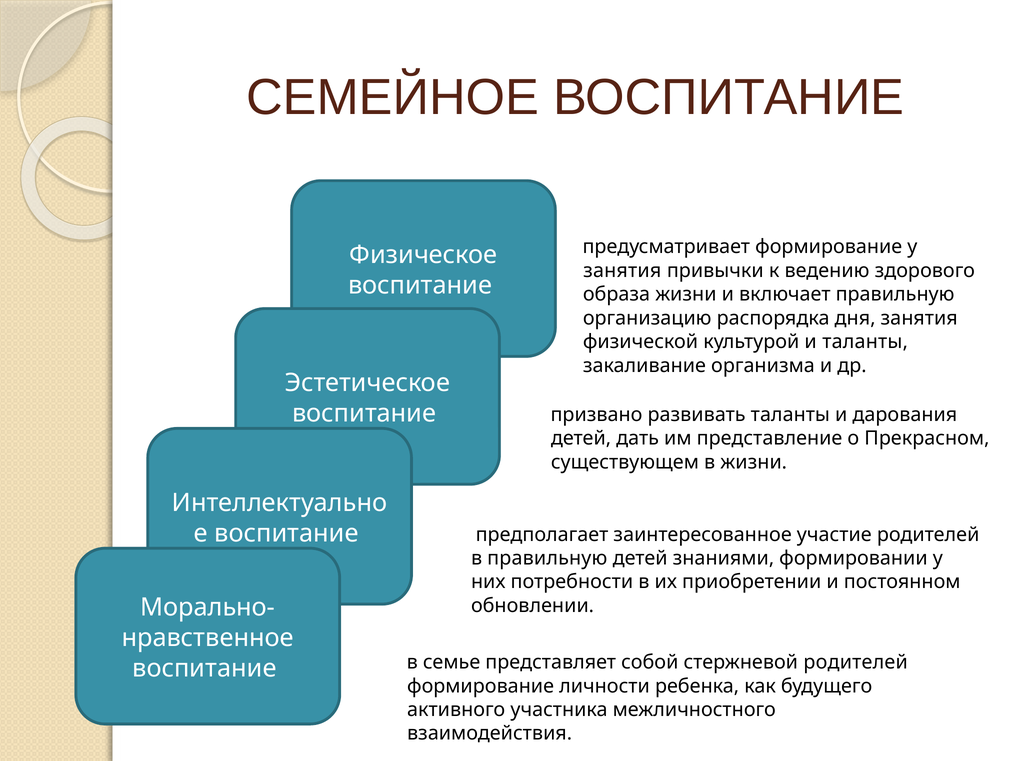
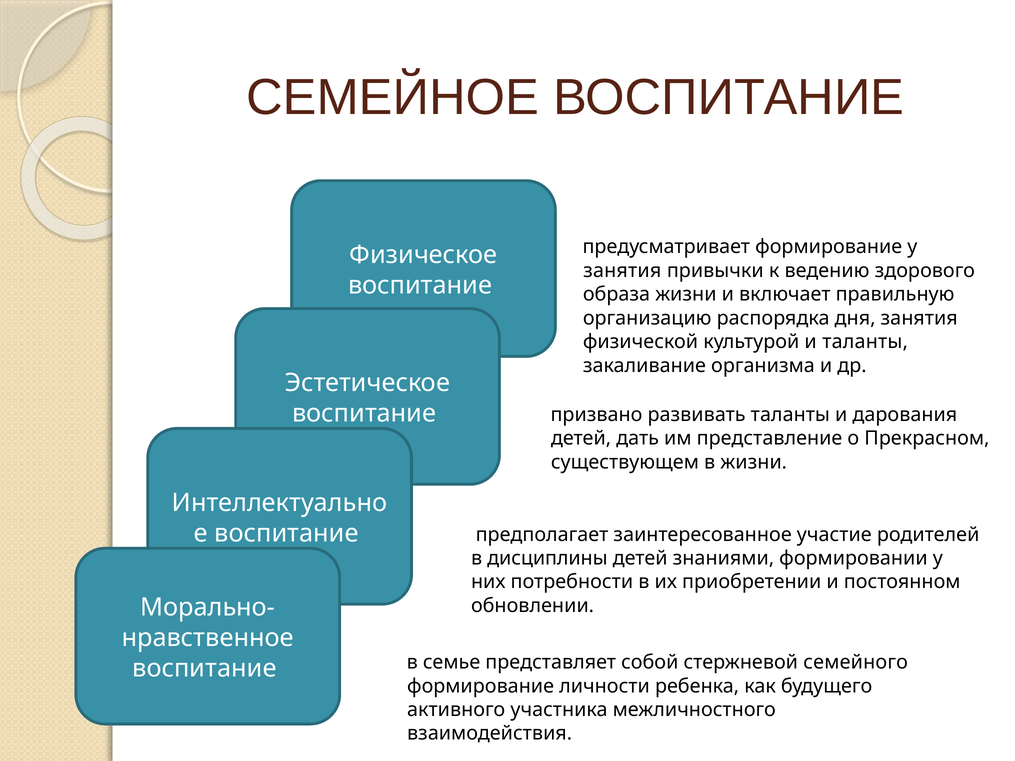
в правильную: правильную -> дисциплины (547, 558)
стержневой родителей: родителей -> семейного (856, 663)
